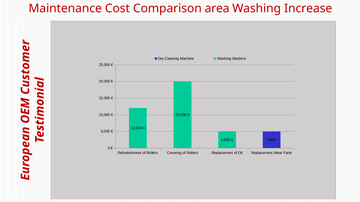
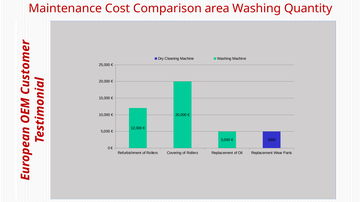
Increase: Increase -> Quantity (308, 8)
